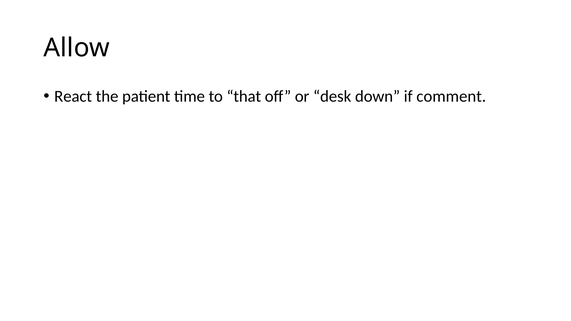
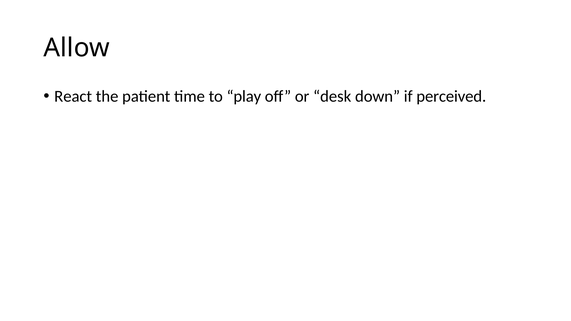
that: that -> play (244, 97)
comment: comment -> perceived (451, 97)
